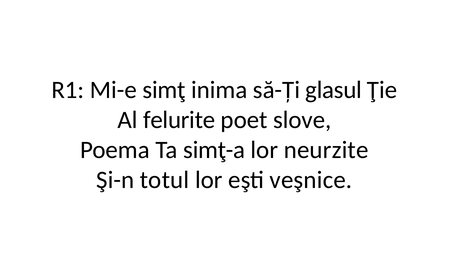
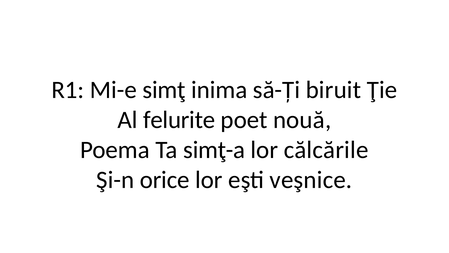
glasul: glasul -> biruit (333, 90)
slove: slove -> nouă (302, 120)
neurzite: neurzite -> călcările (326, 150)
totul: totul -> orice (165, 180)
